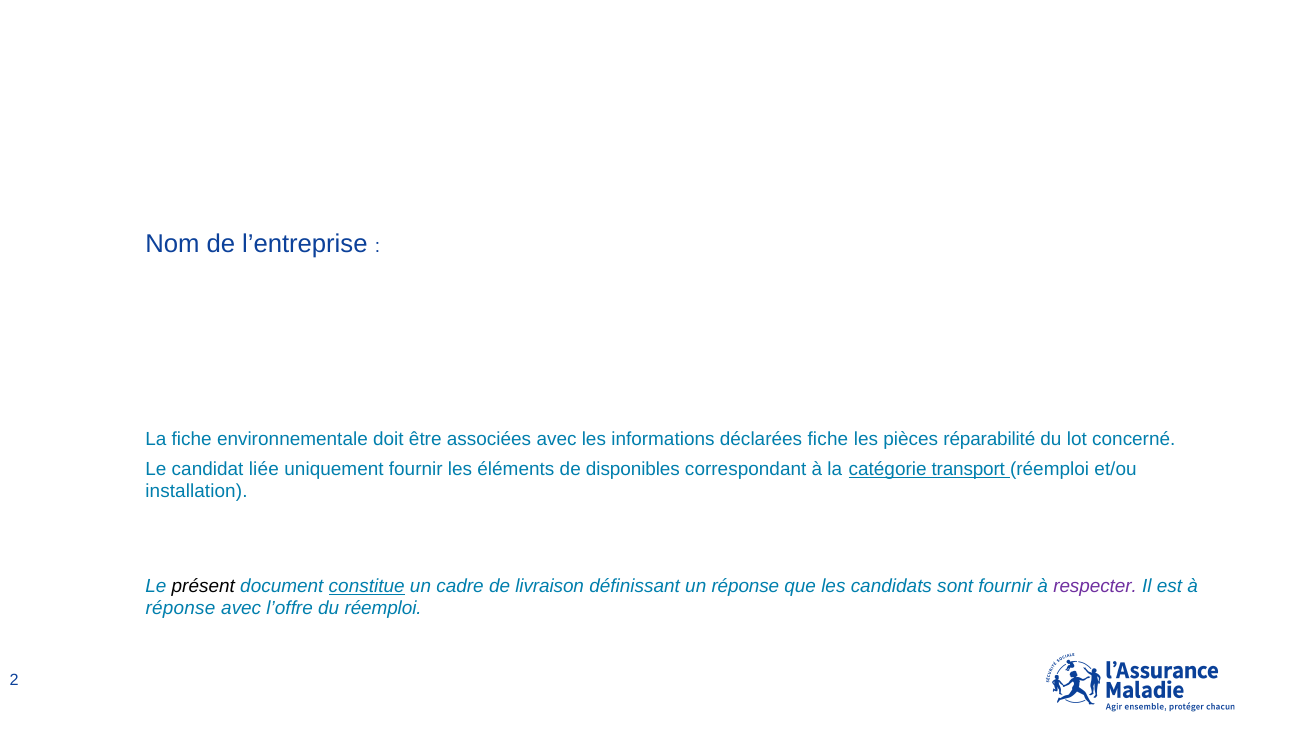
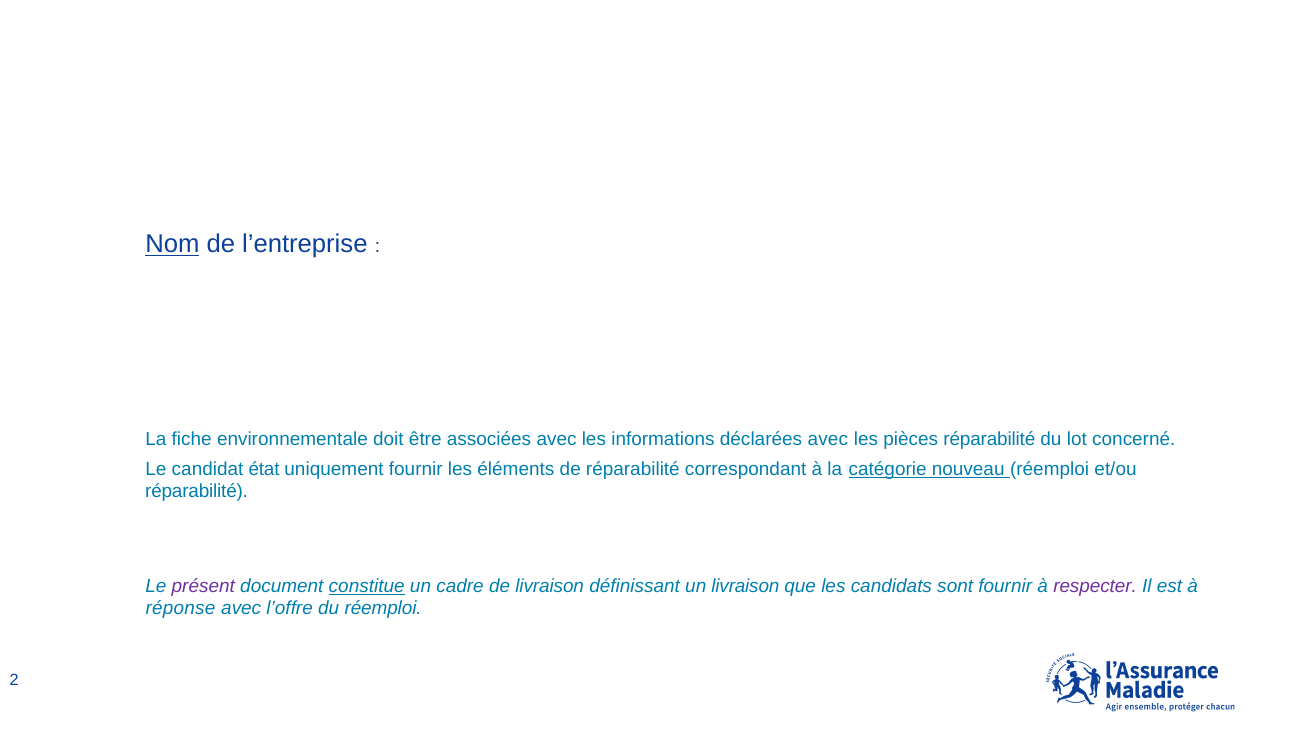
Nom underline: none -> present (172, 244)
déclarées fiche: fiche -> avec (828, 439)
liée: liée -> état (264, 469)
de disponibles: disponibles -> réparabilité (633, 469)
transport: transport -> nouveau (968, 469)
installation: installation -> réparabilité (197, 491)
présent colour: black -> purple (203, 586)
un réponse: réponse -> livraison (745, 586)
